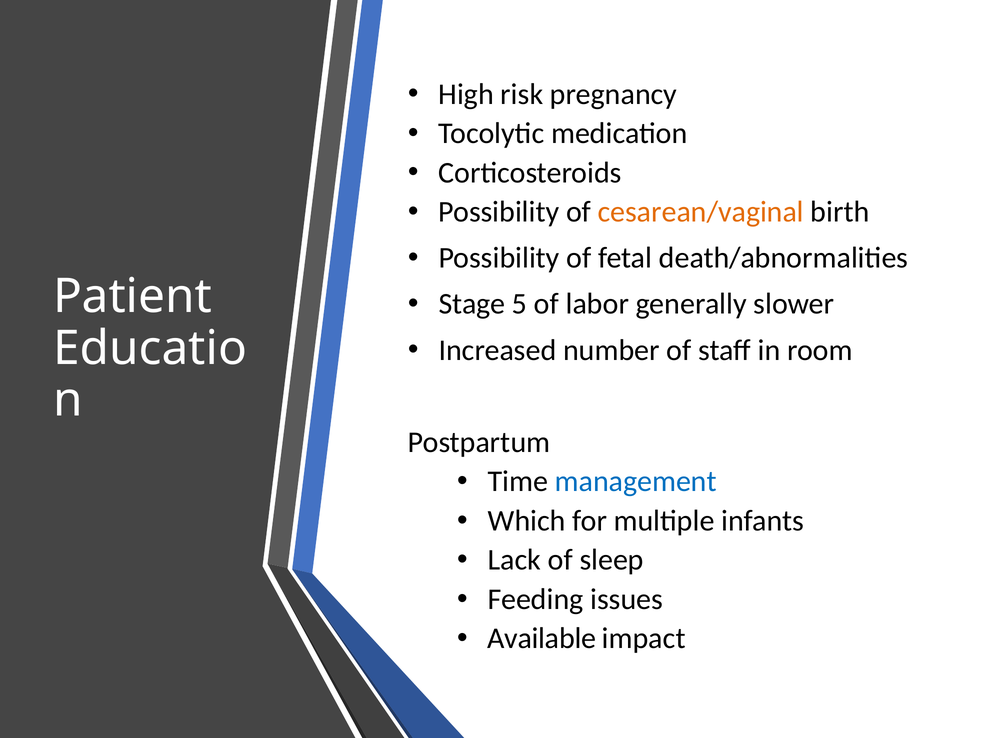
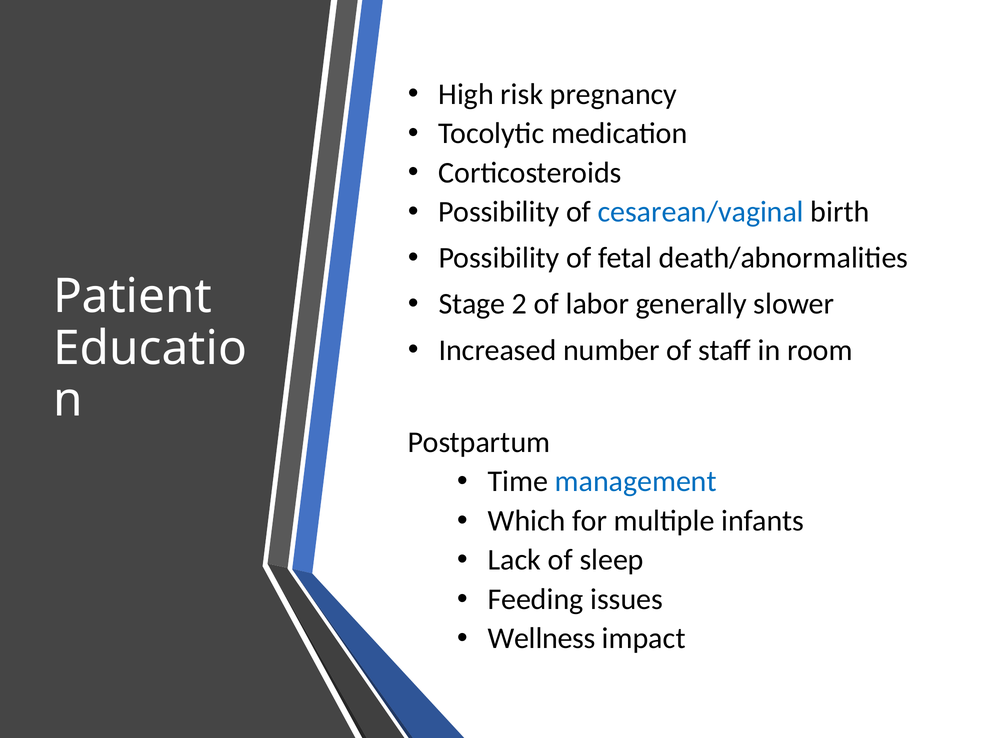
cesarean/vaginal colour: orange -> blue (701, 212)
5: 5 -> 2 (520, 304)
Available: Available -> Wellness (542, 639)
